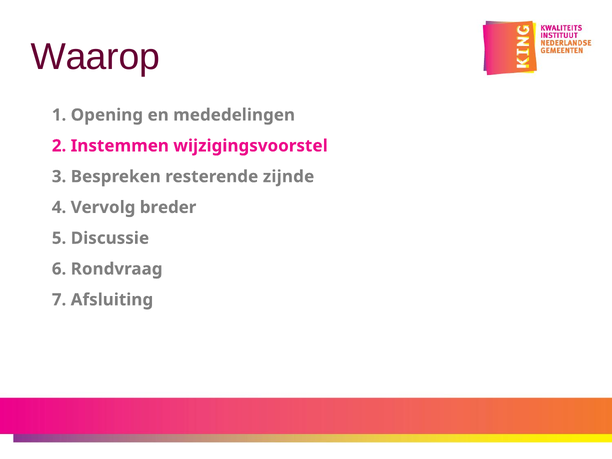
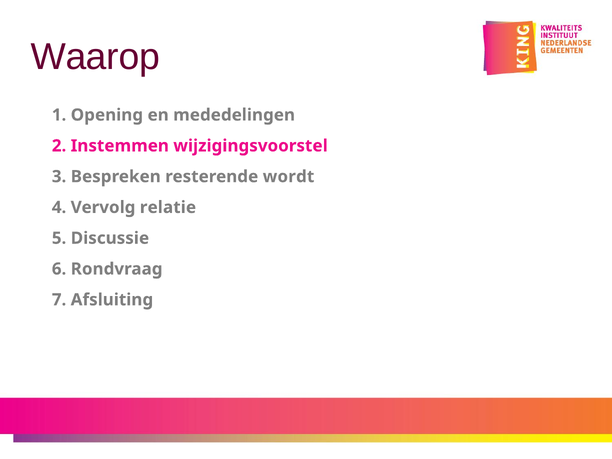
zijnde: zijnde -> wordt (289, 177)
breder: breder -> relatie (168, 207)
